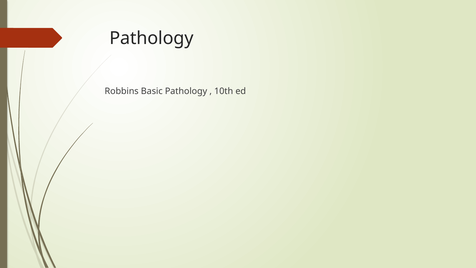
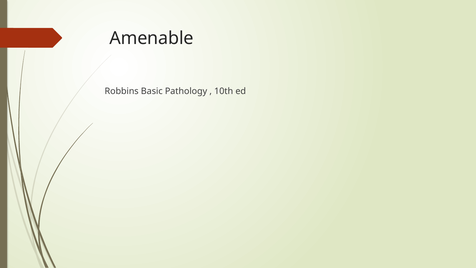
Pathology: Pathology -> Amenable (152, 38)
